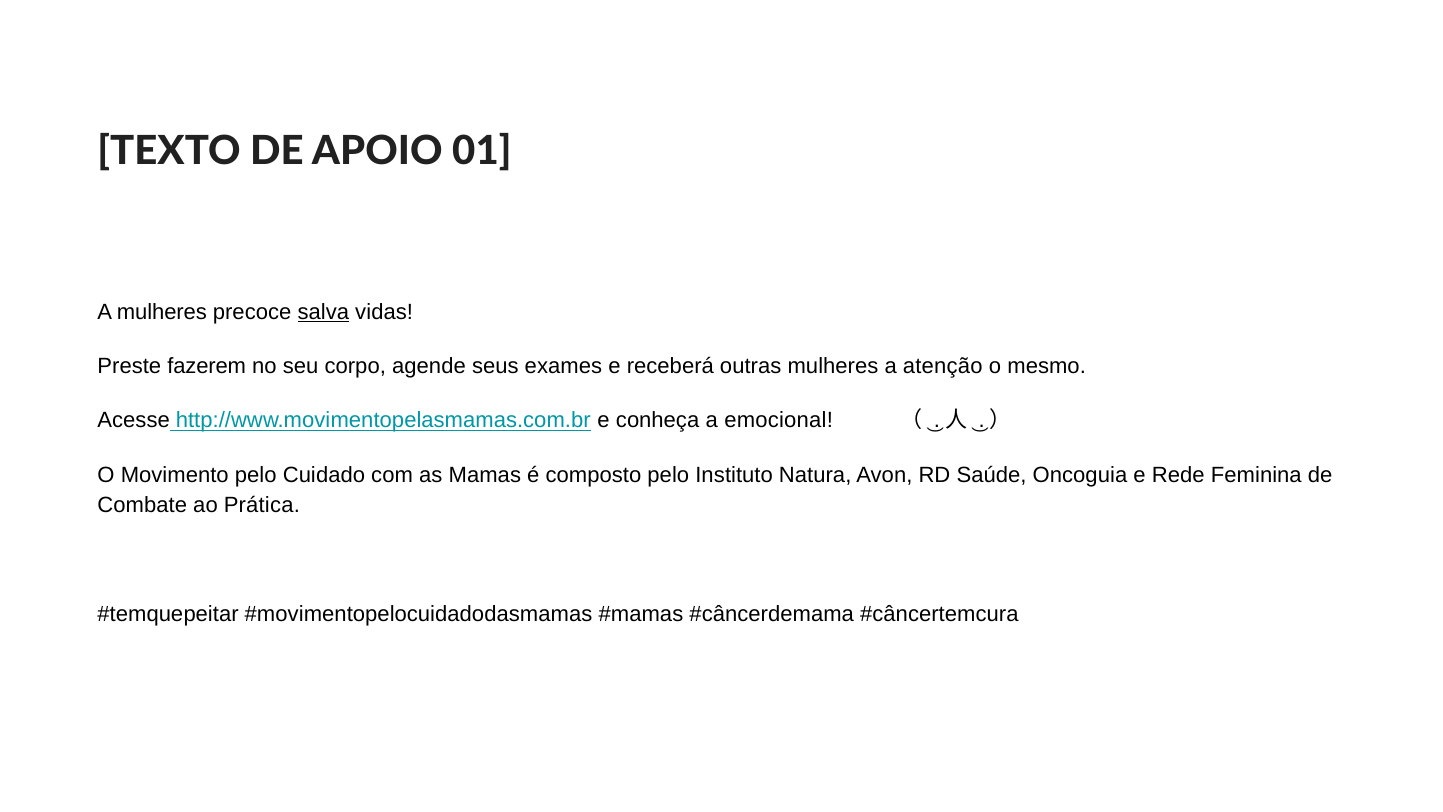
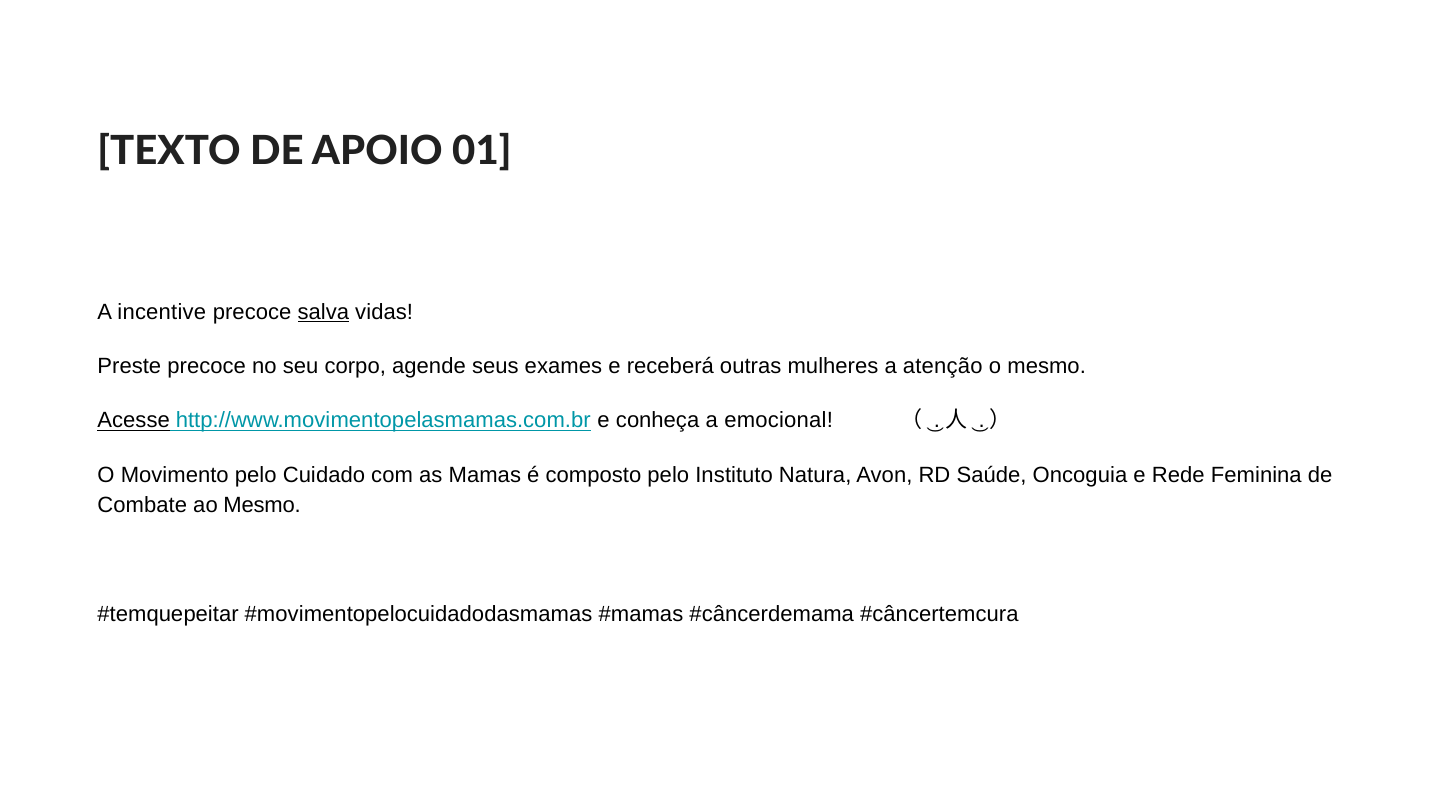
A mulheres: mulheres -> incentive (162, 312)
Preste fazerem: fazerem -> precoce (207, 366)
Acesse underline: none -> present (134, 421)
ao Prática: Prática -> Mesmo (262, 505)
